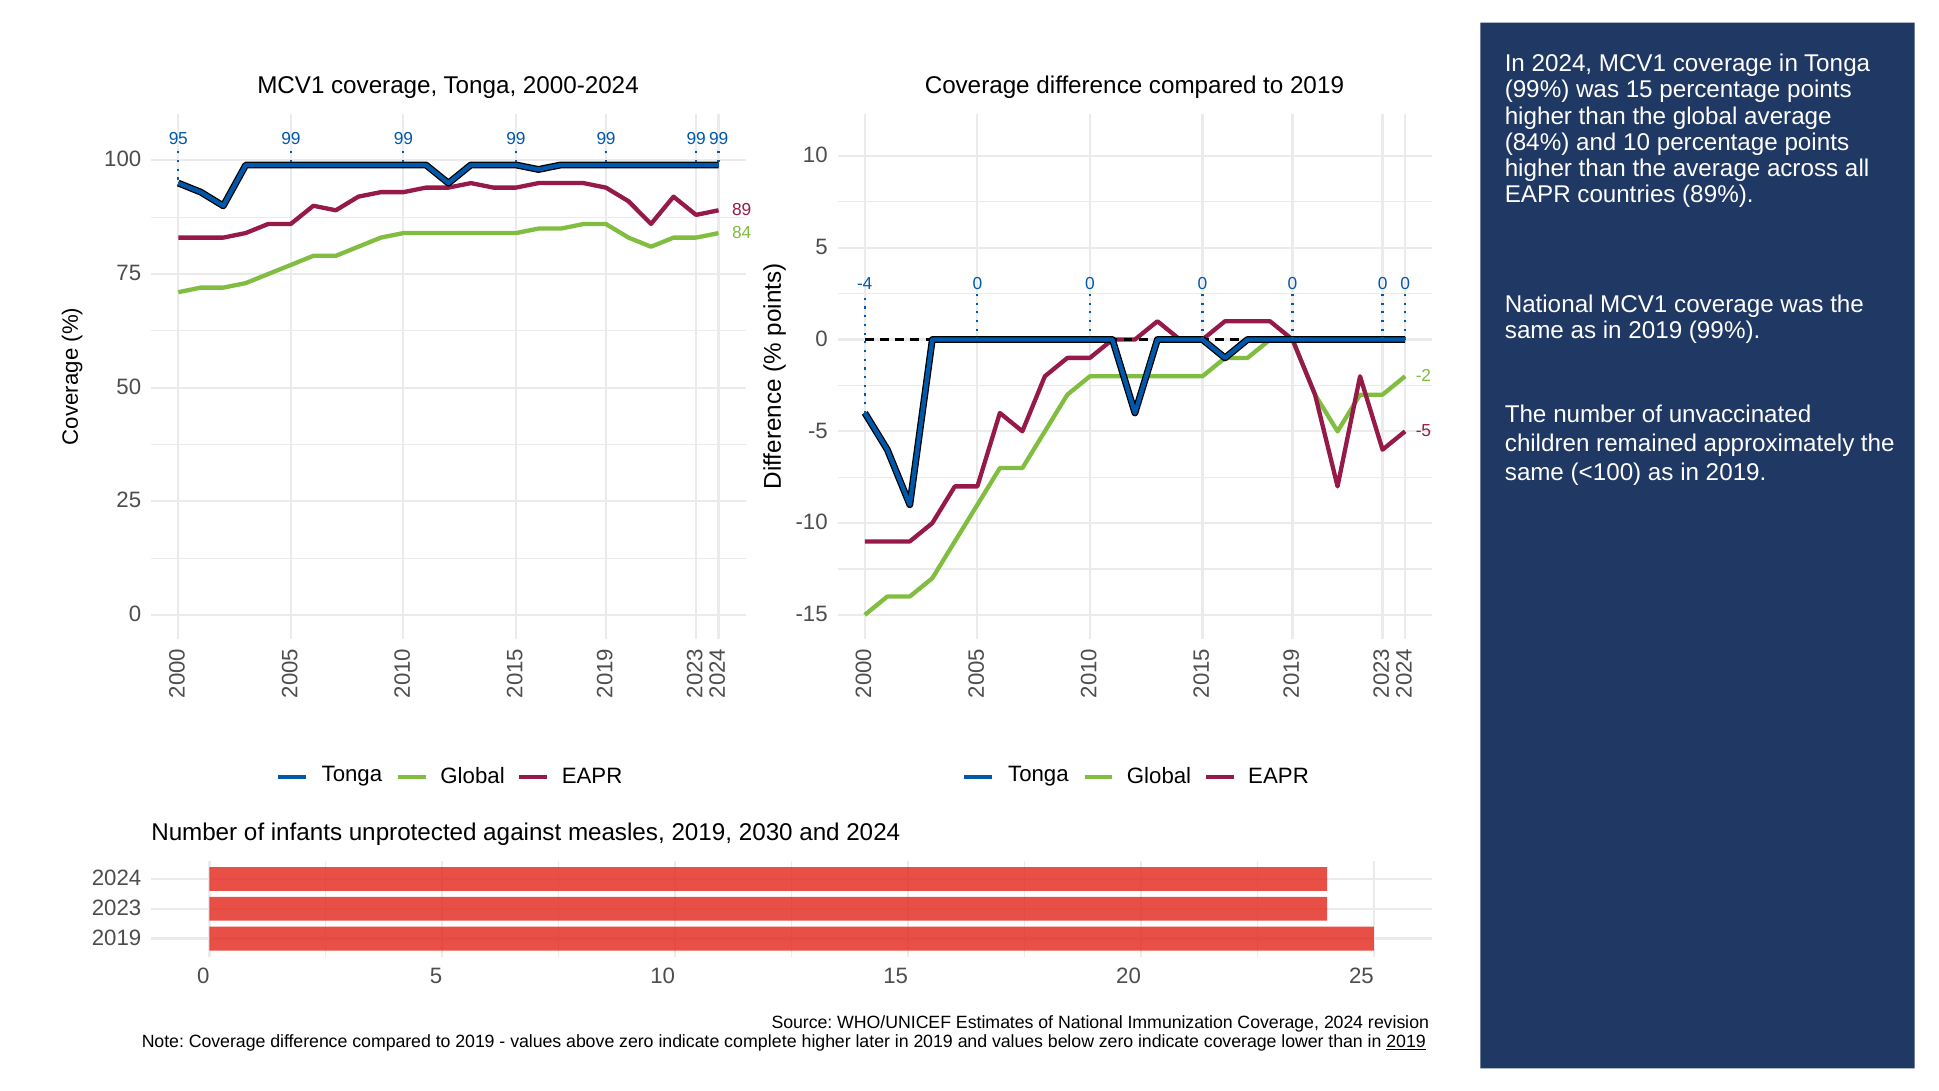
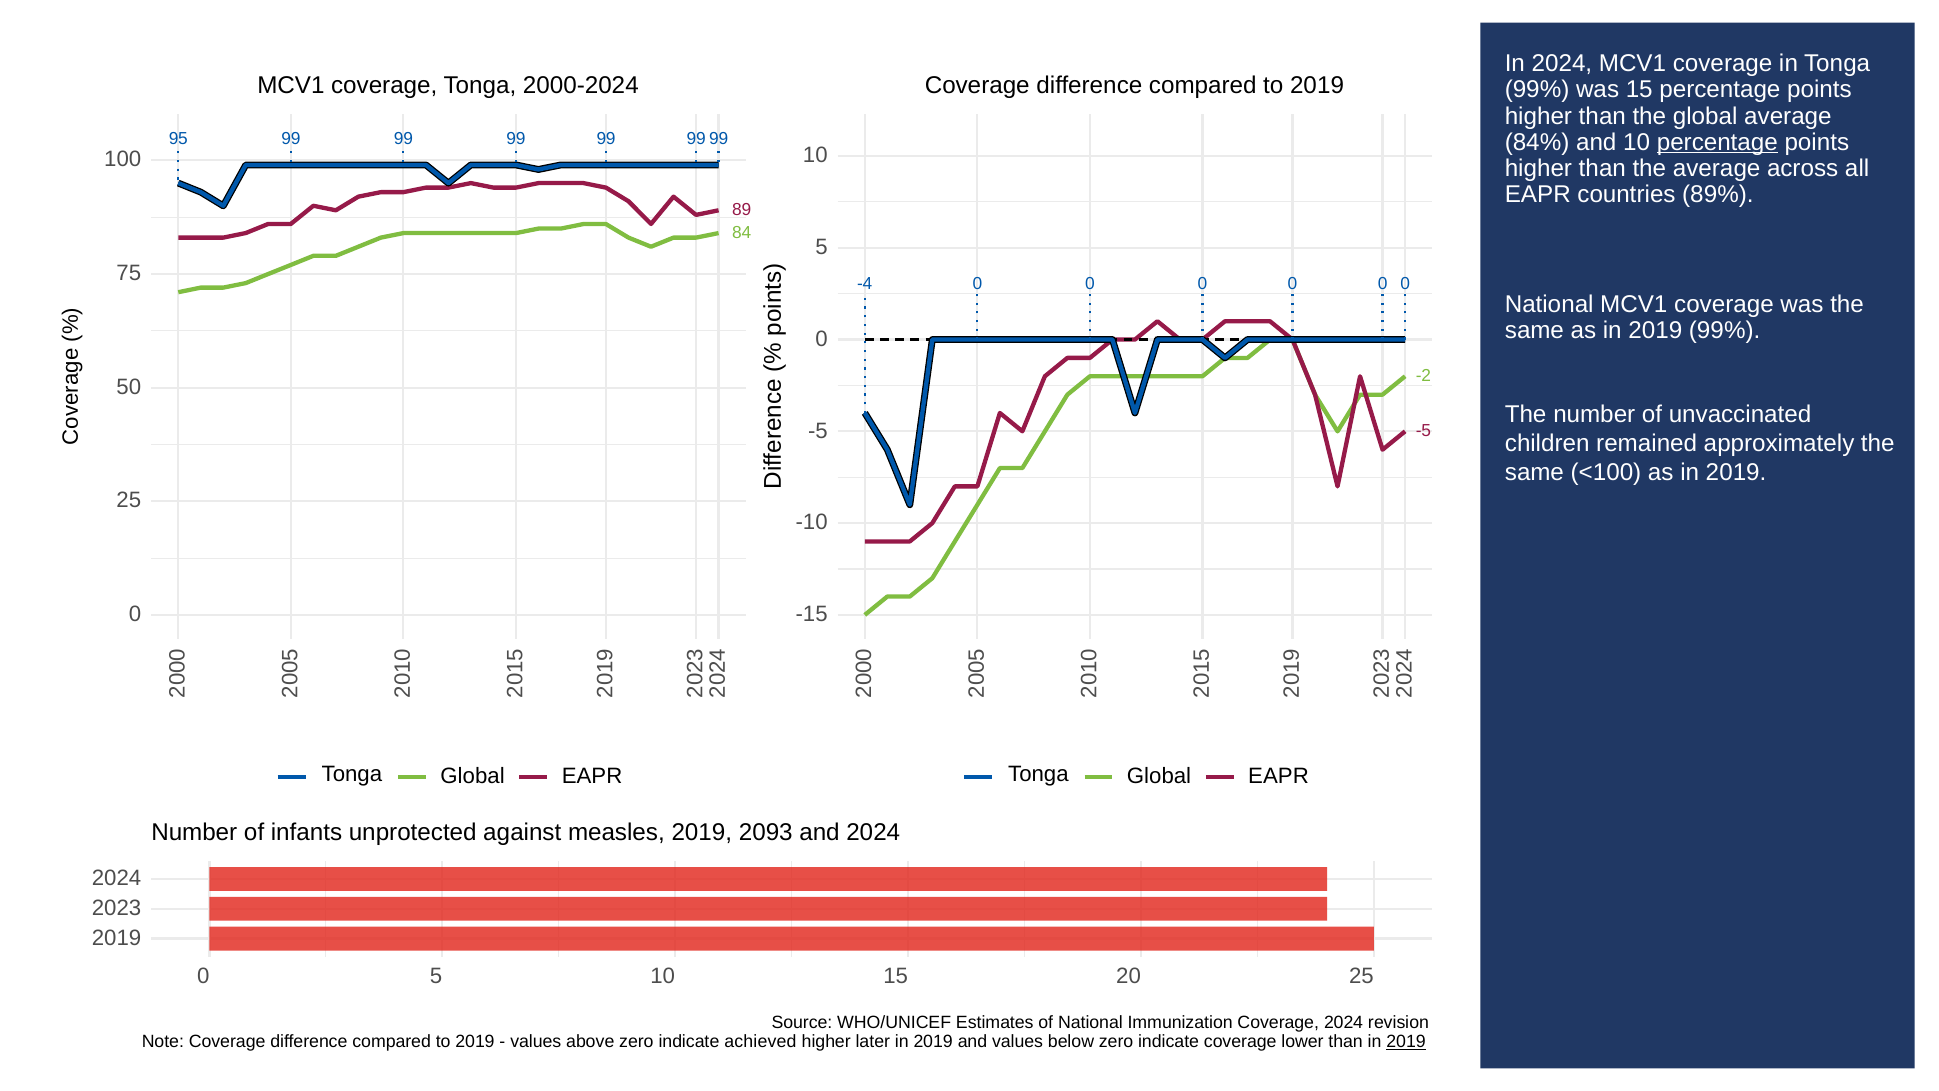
percentage underline: none -> present (1717, 142)
2030: 2030 -> 2093 (766, 832)
complete: complete -> achieved (760, 1041)
